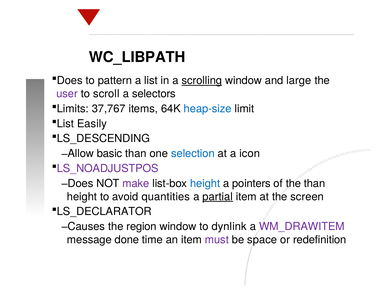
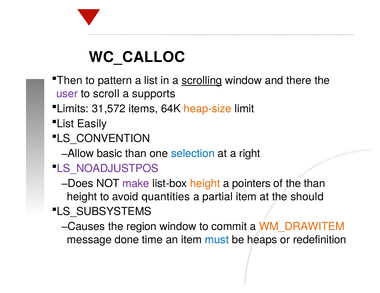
WC_LIBPATH: WC_LIBPATH -> WC_CALLOC (137, 57)
Does: Does -> Then (70, 80)
large: large -> there (299, 80)
selectors: selectors -> supports (154, 94)
37,767: 37,767 -> 31,572 (109, 109)
heap-size colour: blue -> orange (208, 109)
LS_DESCENDING: LS_DESCENDING -> LS_CONVENTION (103, 139)
icon: icon -> right (250, 153)
height colour: blue -> orange (205, 183)
partial underline: present -> none (218, 197)
screen: screen -> should (307, 197)
LS_DECLARATOR: LS_DECLARATOR -> LS_SUBSYSTEMS (104, 211)
dynlink: dynlink -> commit (229, 226)
WM_DRAWITEM colour: purple -> orange (302, 226)
must colour: purple -> blue (217, 240)
space: space -> heaps (262, 240)
